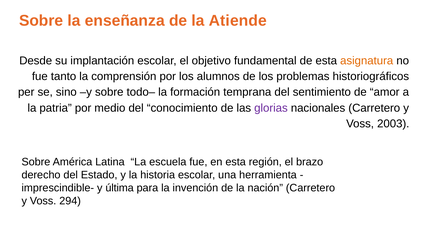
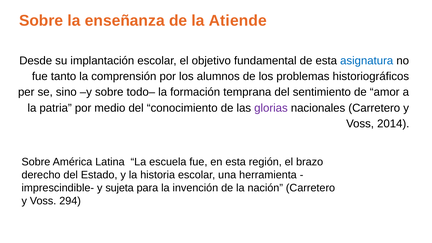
asignatura colour: orange -> blue (367, 61)
2003: 2003 -> 2014 (393, 124)
última: última -> sujeta (120, 188)
